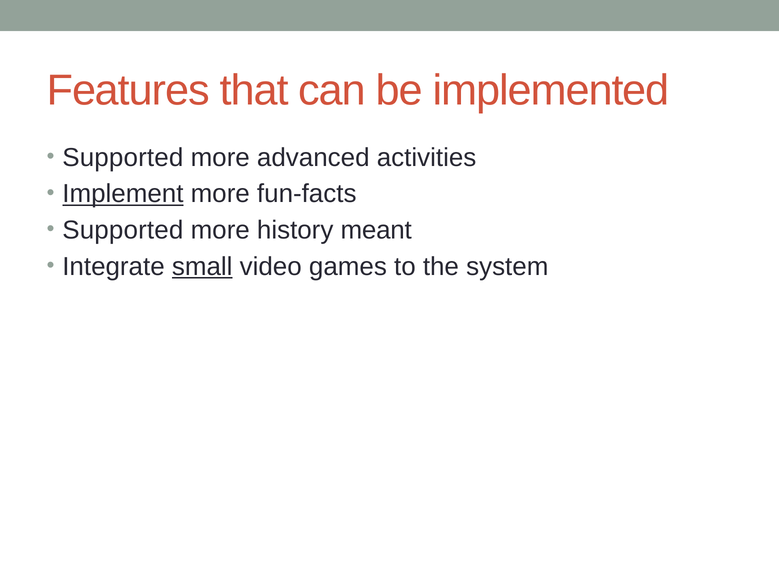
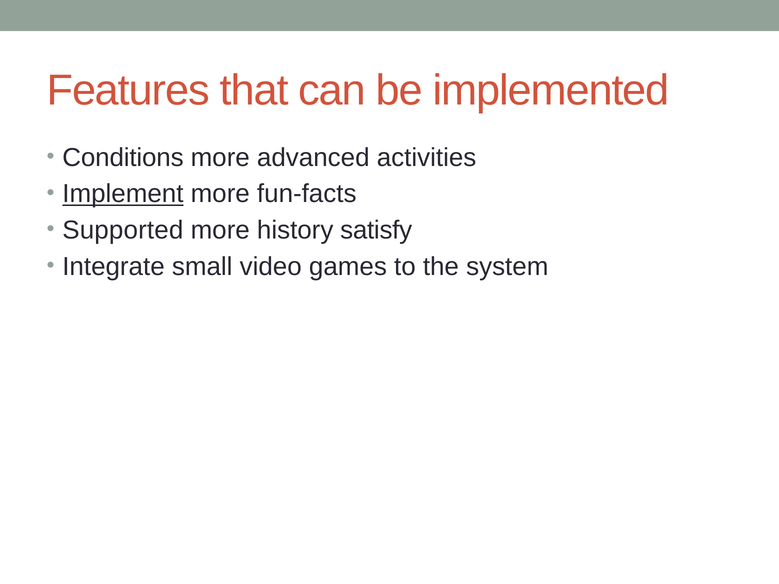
Supported: Supported -> Conditions (123, 158)
meant: meant -> satisfy (376, 230)
small underline: present -> none (202, 267)
